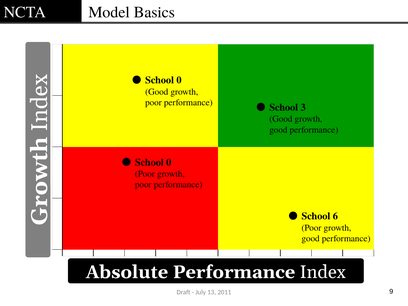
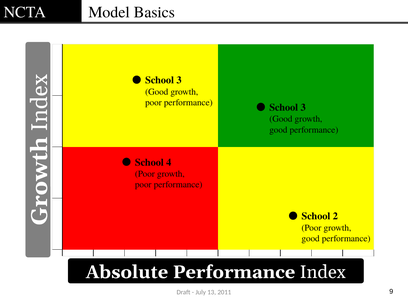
0: 0 -> 3 (179, 80)
0: 0 -> 4 (169, 162)
6: 6 -> 2 (335, 216)
